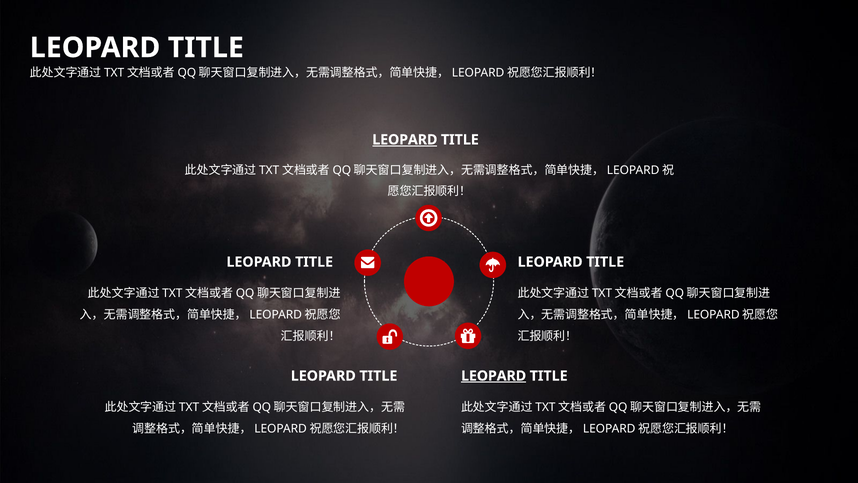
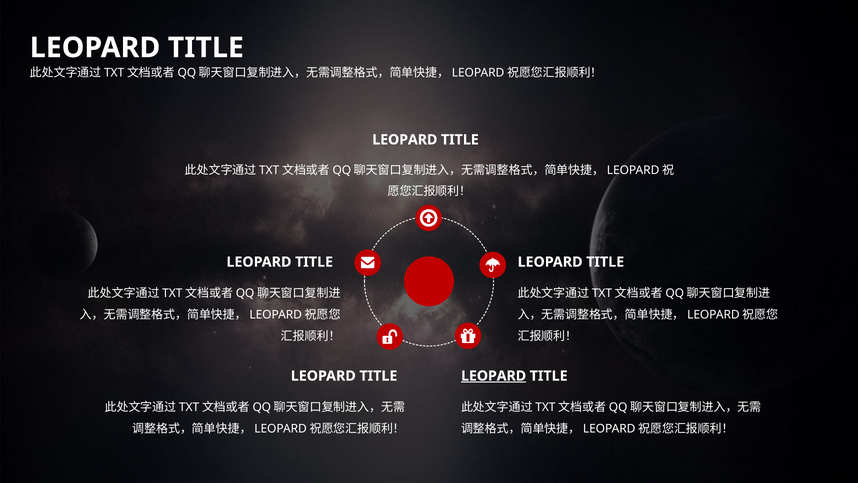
LEOPARD underline: present -> none (405, 140)
